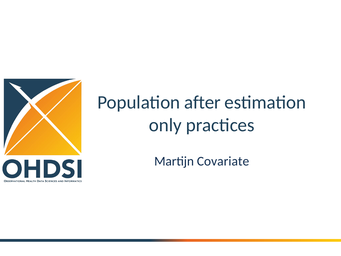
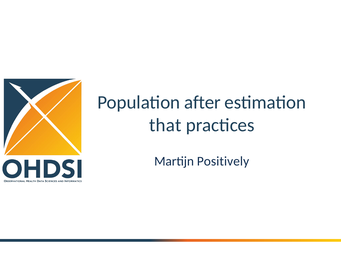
only: only -> that (165, 125)
Covariate: Covariate -> Positively (223, 161)
